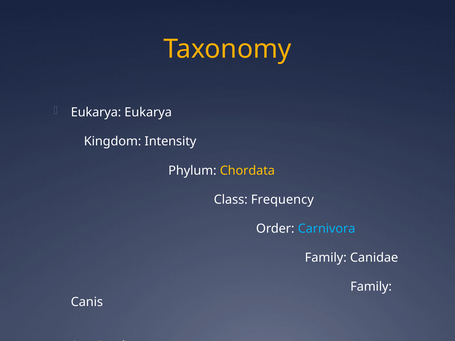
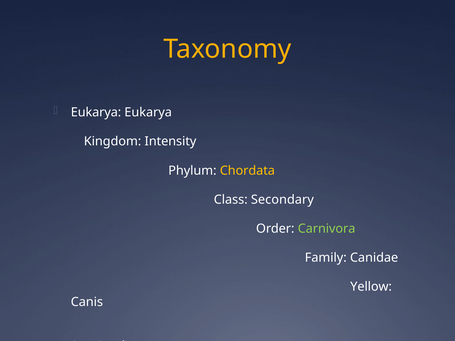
Frequency: Frequency -> Secondary (282, 200)
Carnivora colour: light blue -> light green (327, 229)
Family: Family -> Yellow (371, 287)
